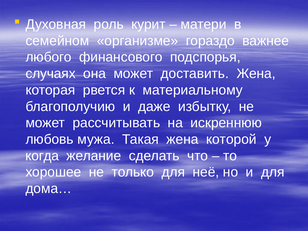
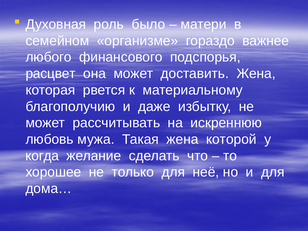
курит: курит -> было (148, 24)
случаях: случаях -> расцвет (51, 74)
